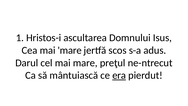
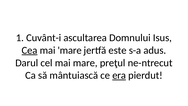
Hristos-i: Hristos-i -> Cuvânt-i (44, 38)
Cea underline: none -> present (30, 50)
scos: scos -> este (118, 50)
